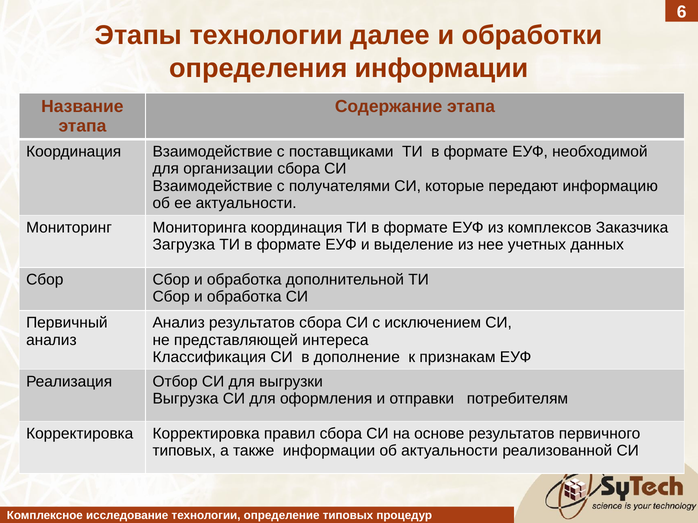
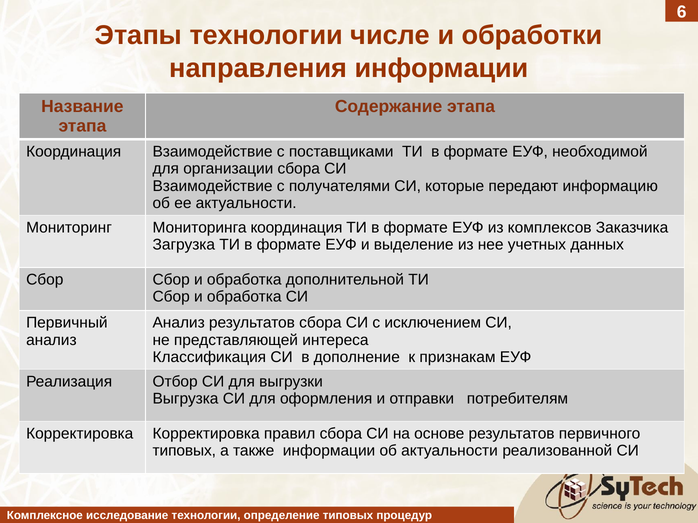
далее: далее -> числе (390, 36)
определения: определения -> направления (258, 68)
